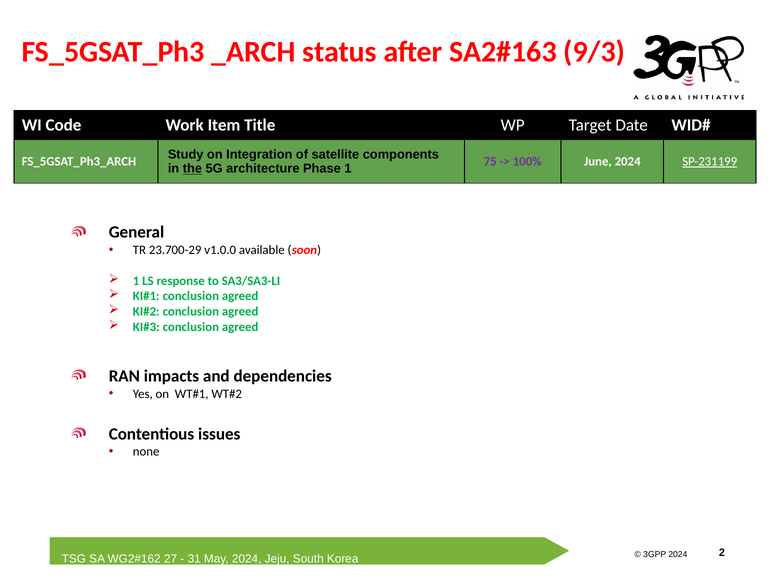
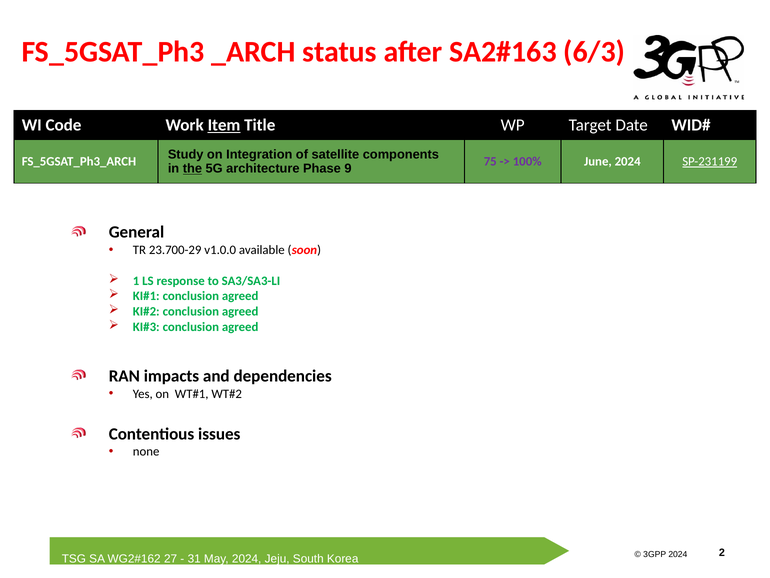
9/3: 9/3 -> 6/3 (594, 52)
Item underline: none -> present (224, 125)
Phase 1: 1 -> 9 (348, 169)
